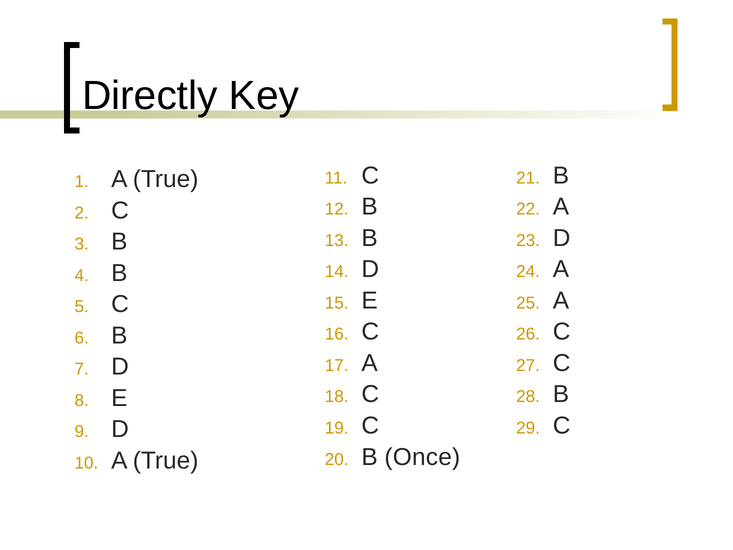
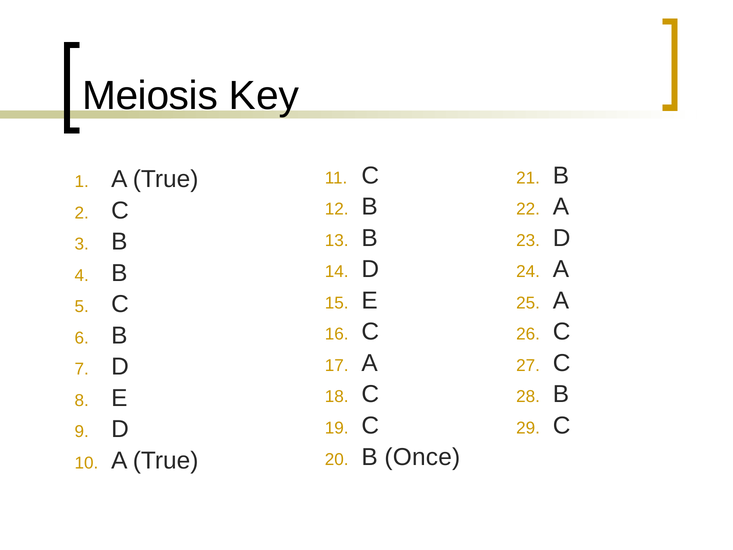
Directly: Directly -> Meiosis (150, 96)
